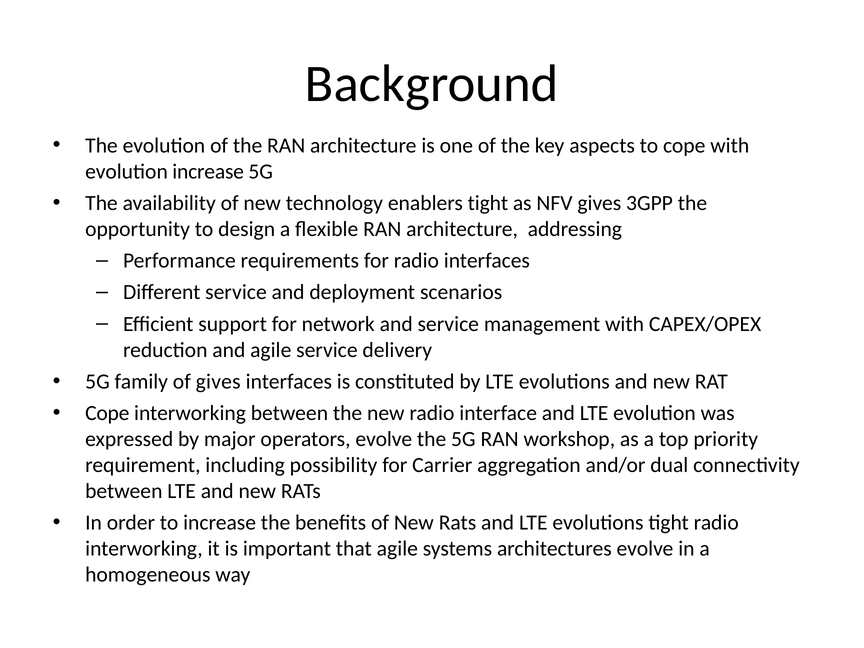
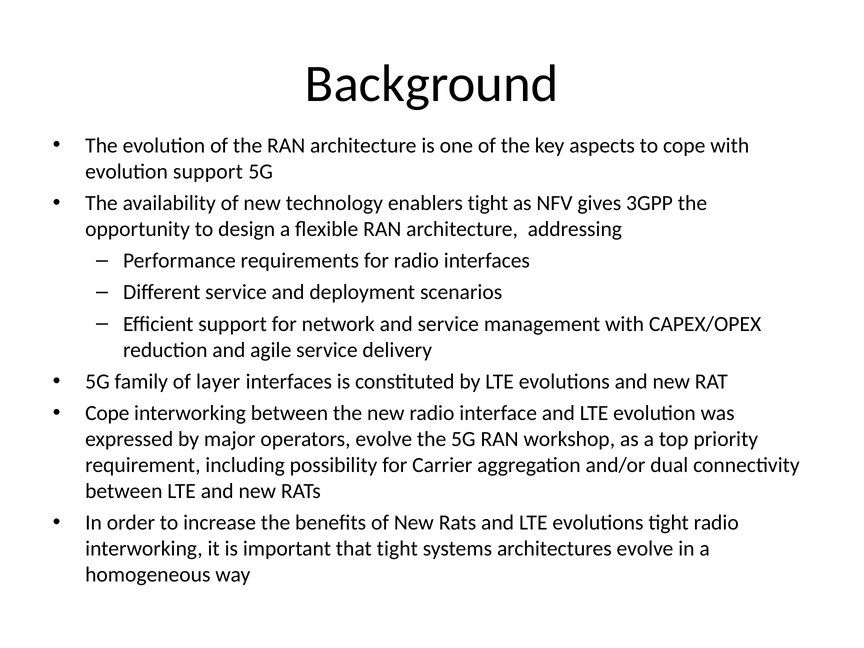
evolution increase: increase -> support (208, 171)
of gives: gives -> layer (218, 382)
that agile: agile -> tight (397, 549)
